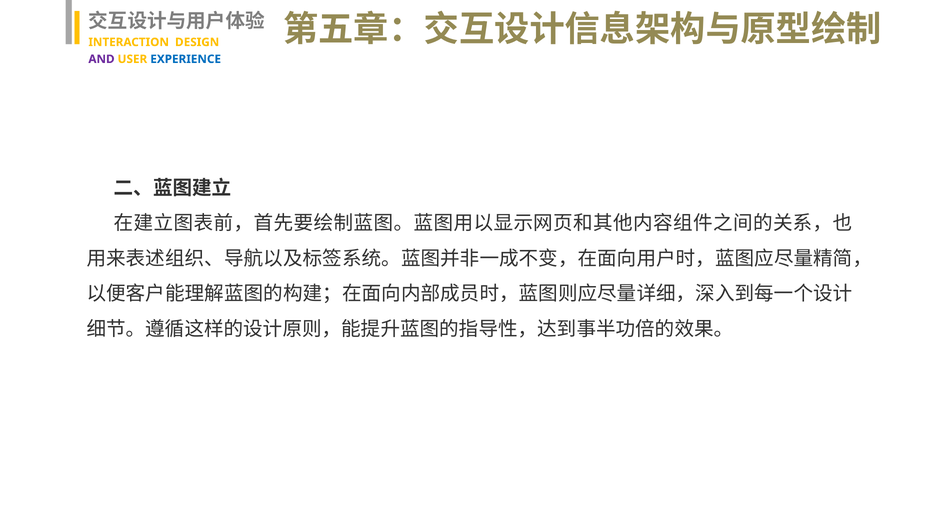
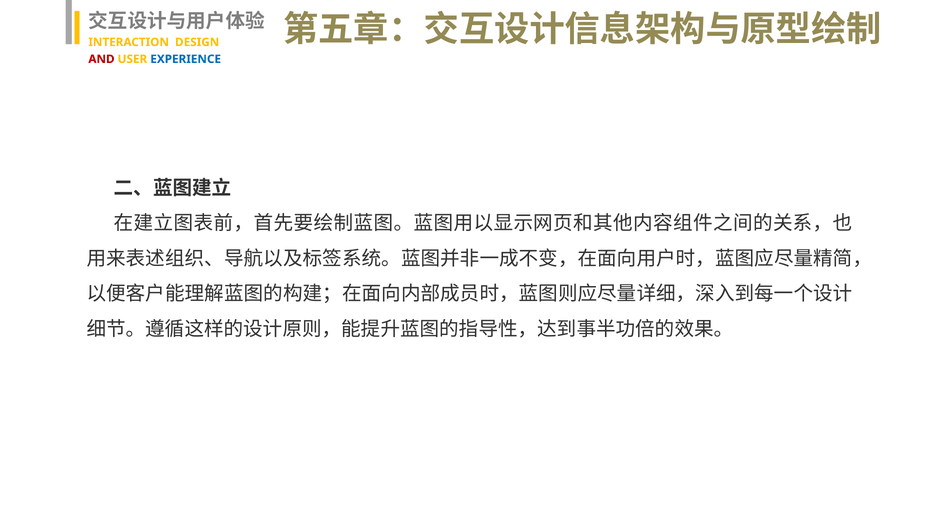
AND colour: purple -> red (101, 59)
